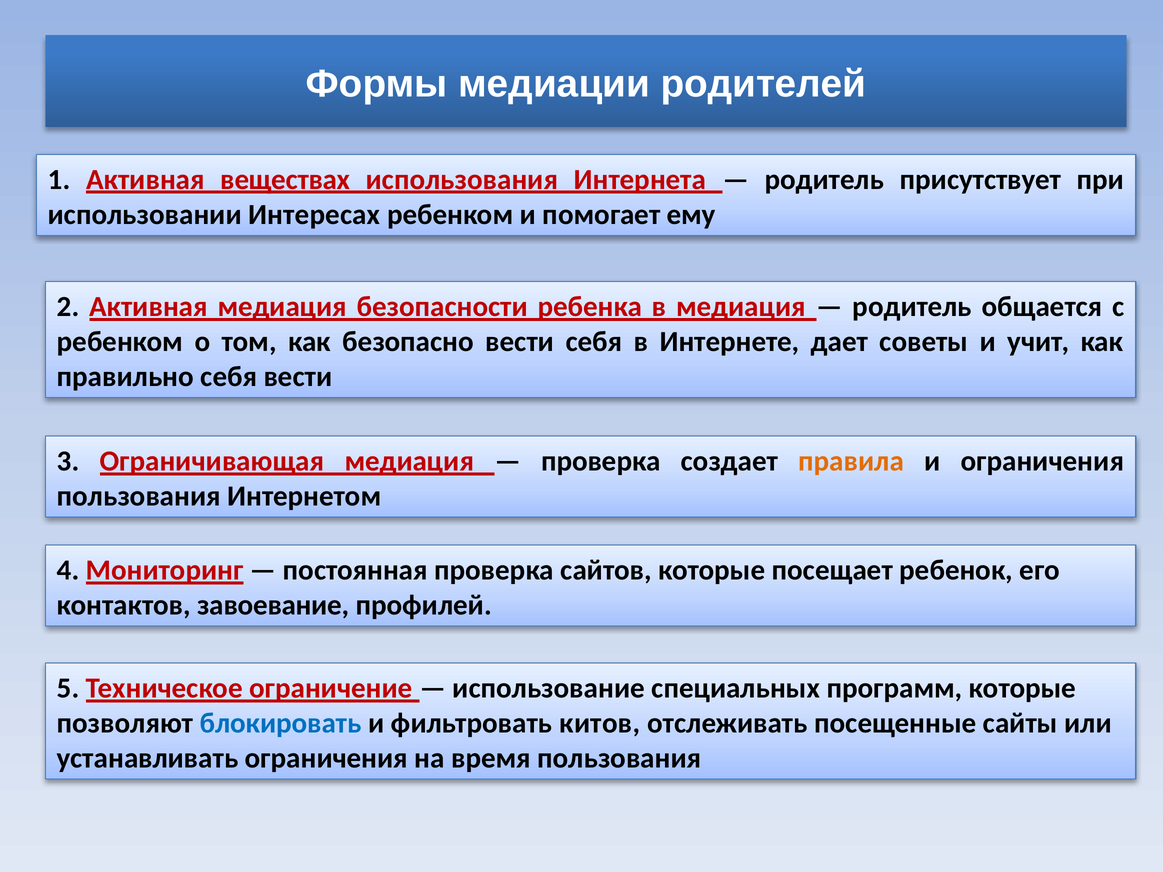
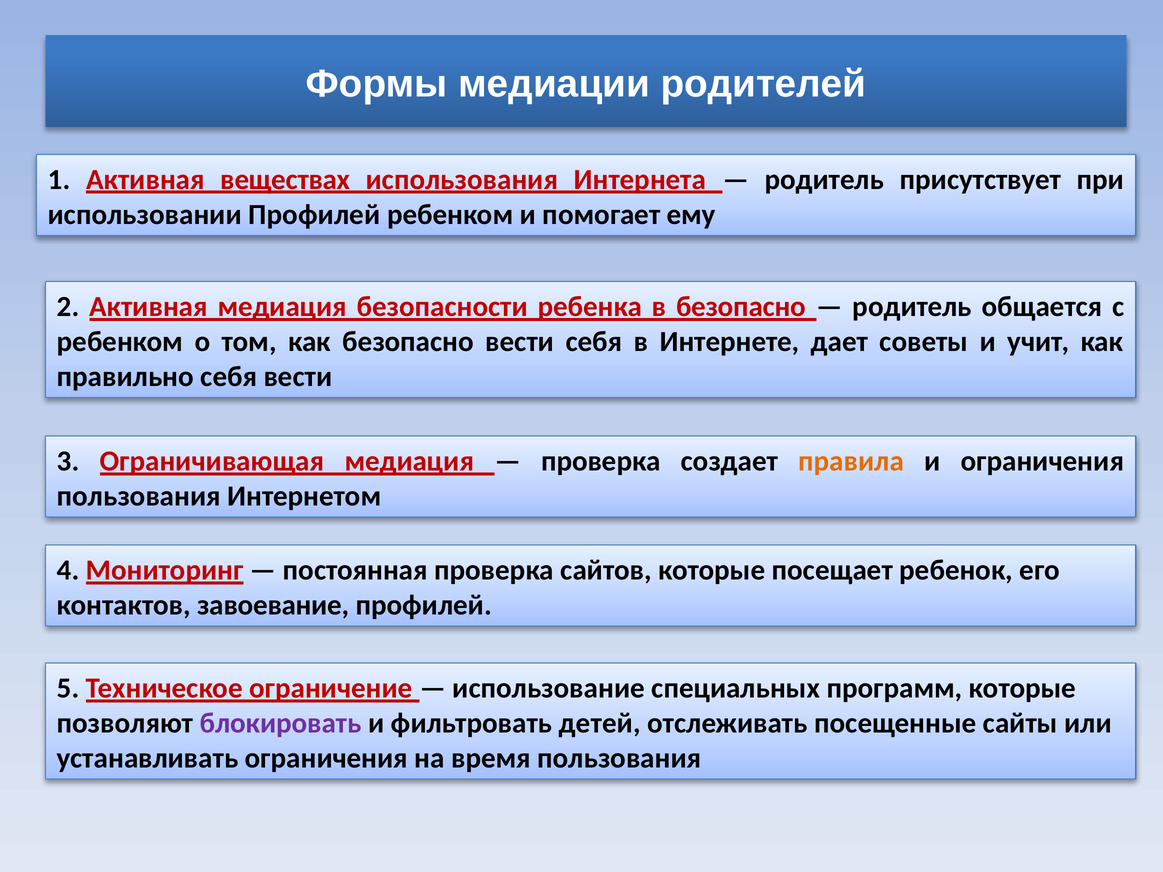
использовании Интересах: Интересах -> Профилей (314, 214)
в медиация: медиация -> безопасно (741, 307)
блокировать colour: blue -> purple (281, 723)
китов: китов -> детей (600, 723)
